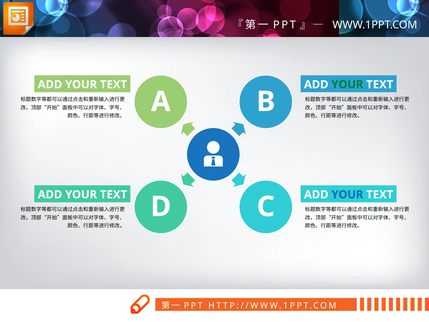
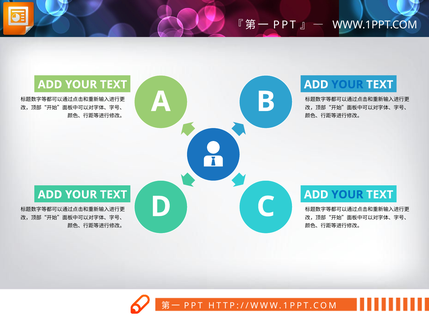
YOUR colour: green -> blue (347, 84)
